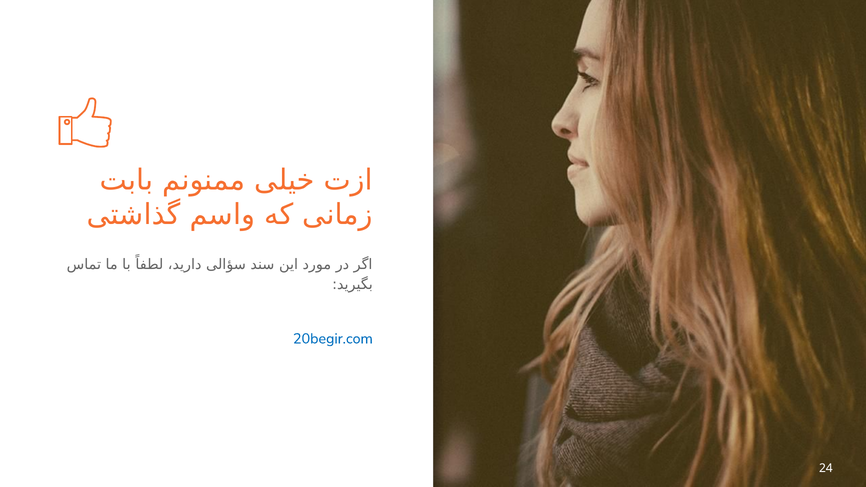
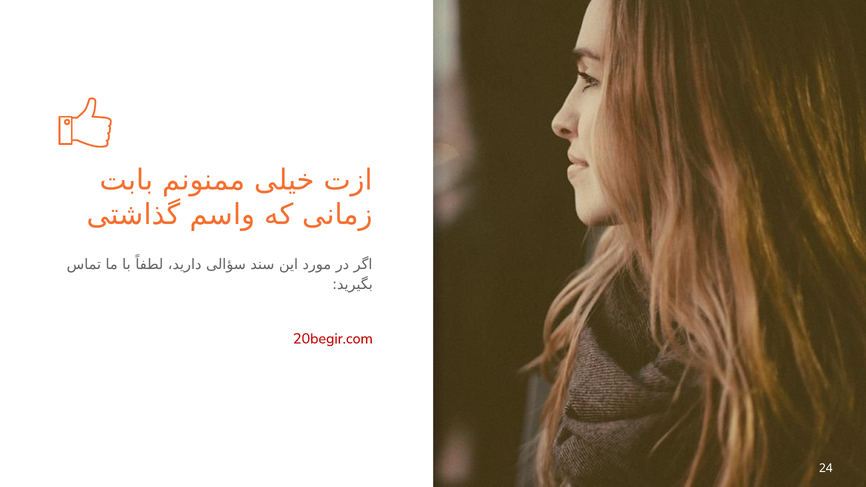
20begir.com colour: blue -> red (333, 339)
